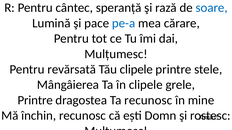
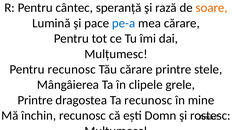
soare colour: blue -> orange (212, 8)
Pentru revărsată: revărsată -> recunosc (72, 70)
Tău clipele: clipele -> cărare (136, 70)
